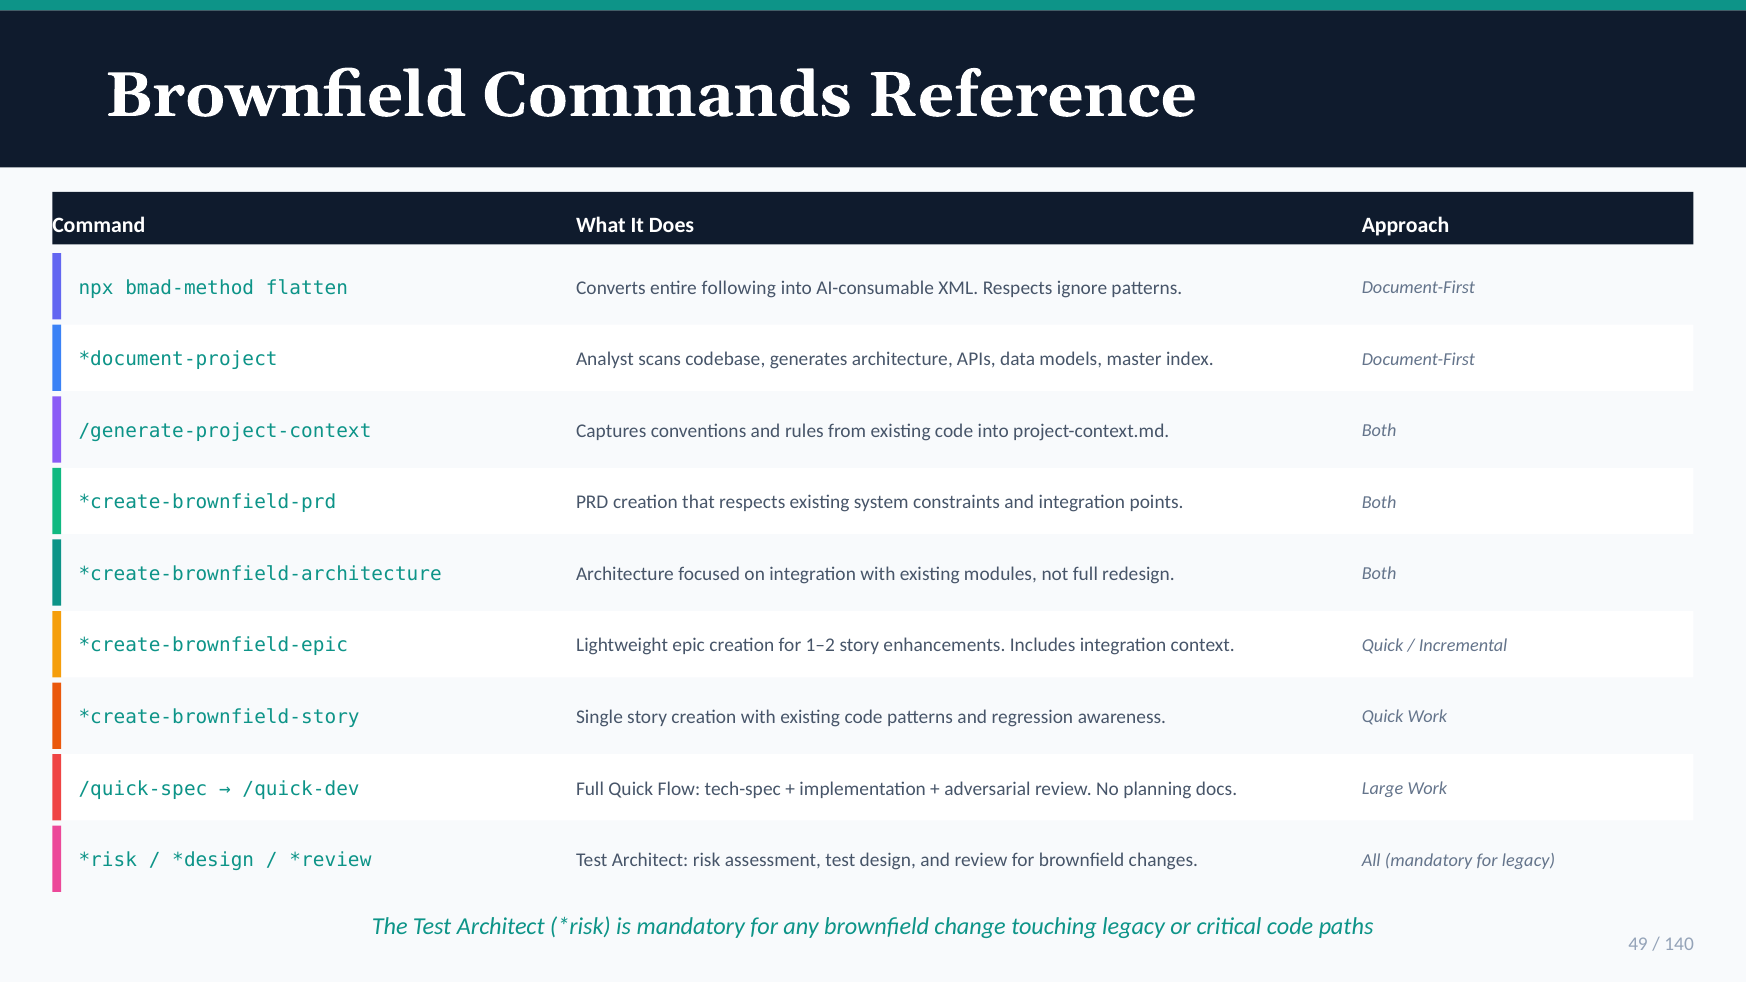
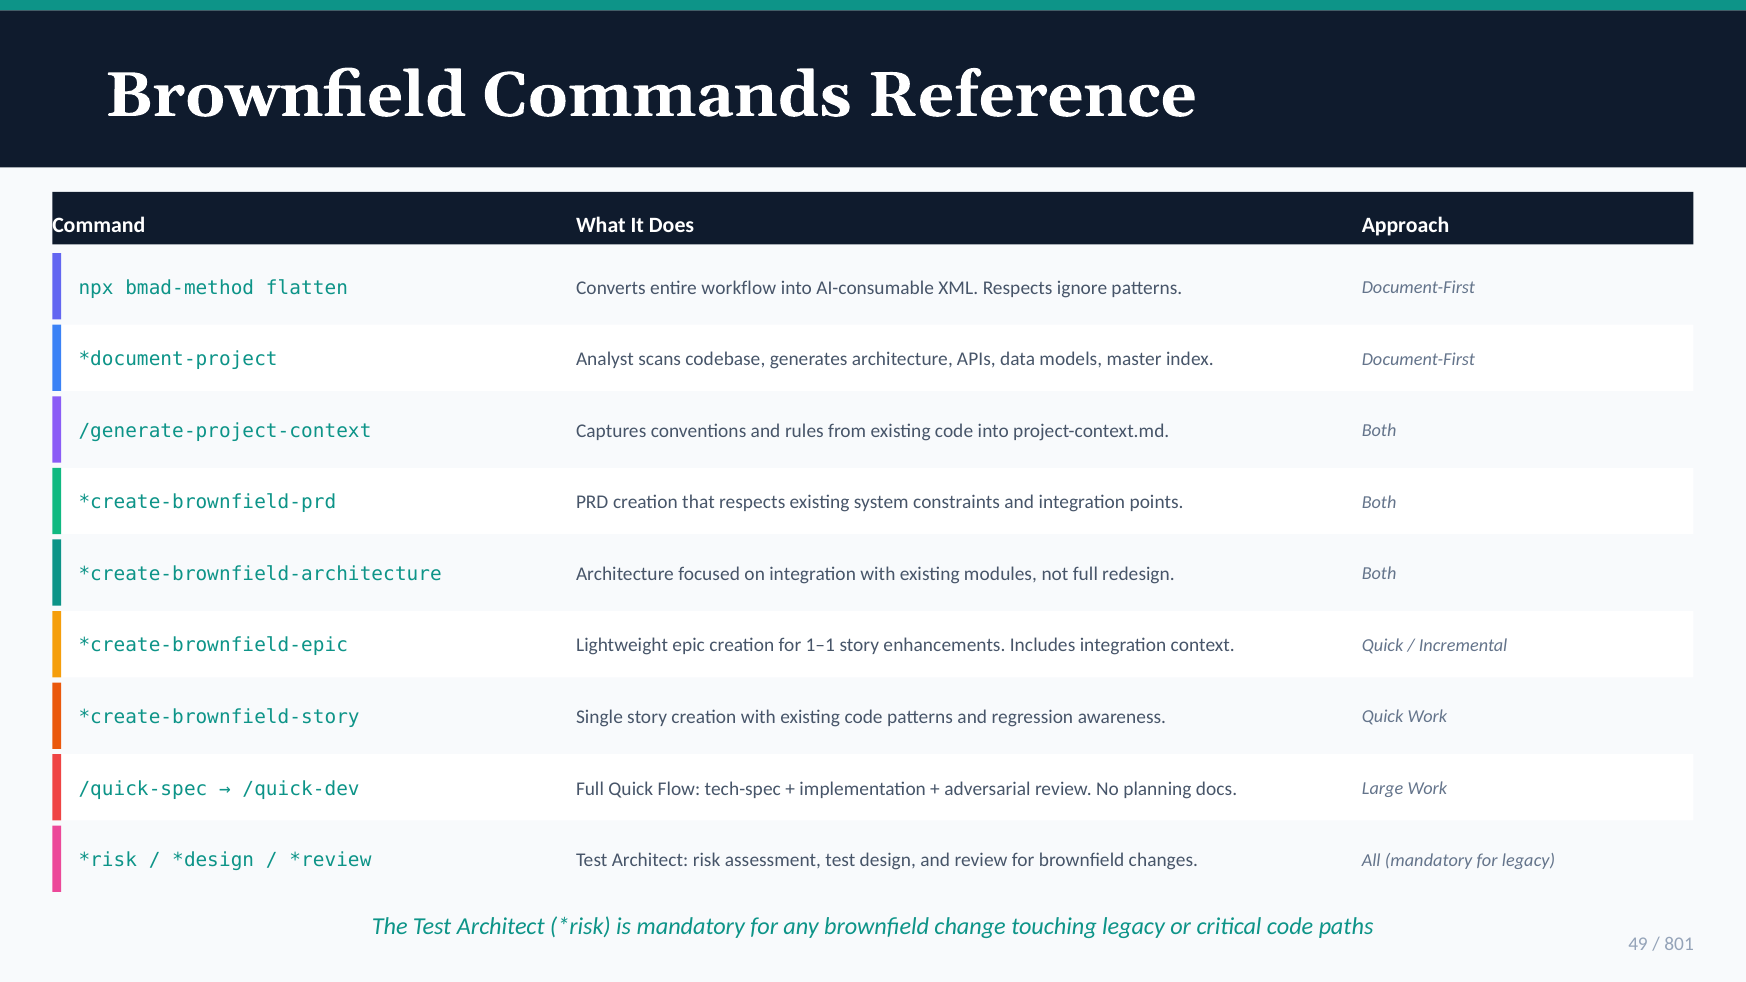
following: following -> workflow (739, 288)
1–2: 1–2 -> 1–1 (820, 646)
140: 140 -> 801 (1679, 944)
